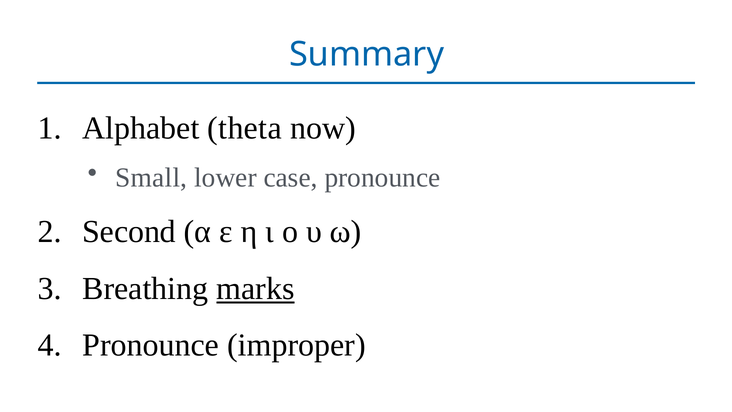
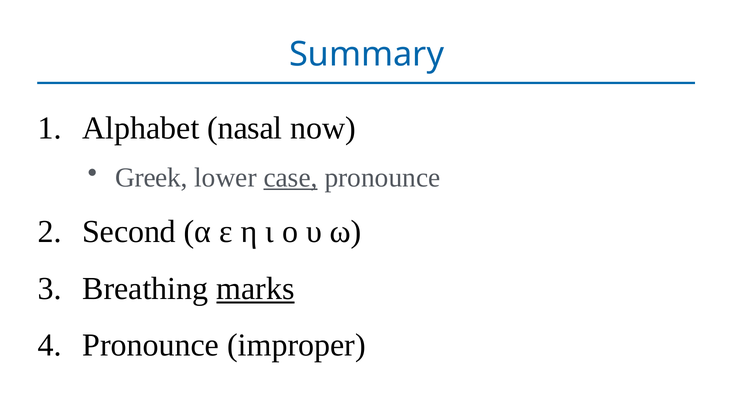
theta: theta -> nasal (245, 128)
Small: Small -> Greek (151, 177)
case underline: none -> present (291, 177)
